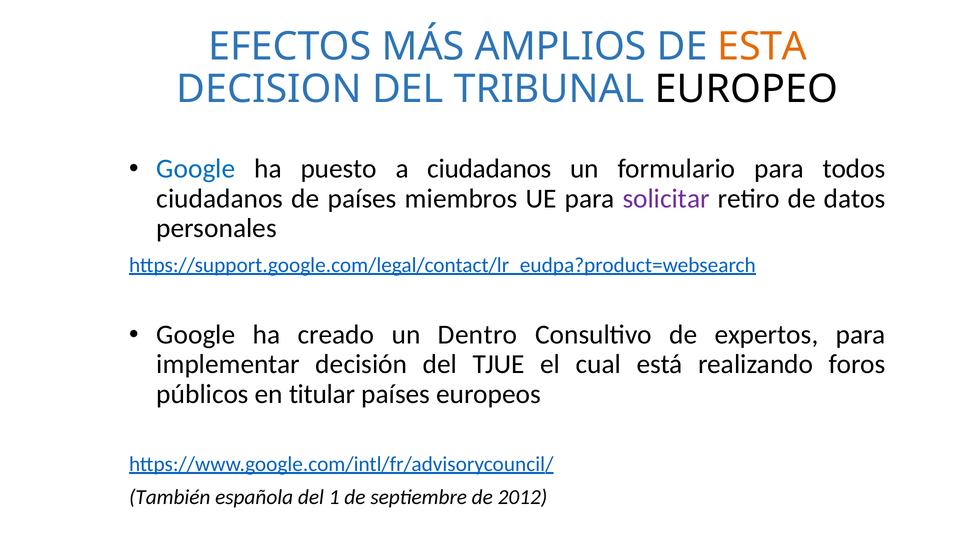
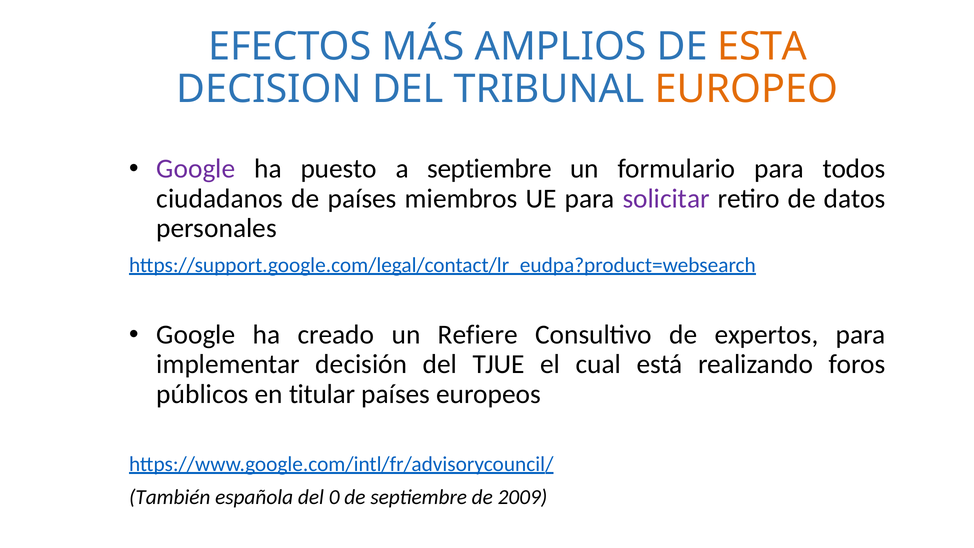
EUROPEO colour: black -> orange (746, 89)
Google colour: blue -> purple (196, 169)
a ciudadanos: ciudadanos -> septiembre (489, 169)
Dentro: Dentro -> Refiere (478, 335)
1: 1 -> 0 (334, 497)
2012: 2012 -> 2009 (522, 497)
